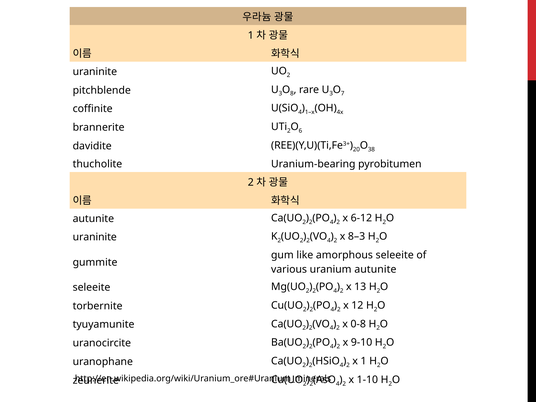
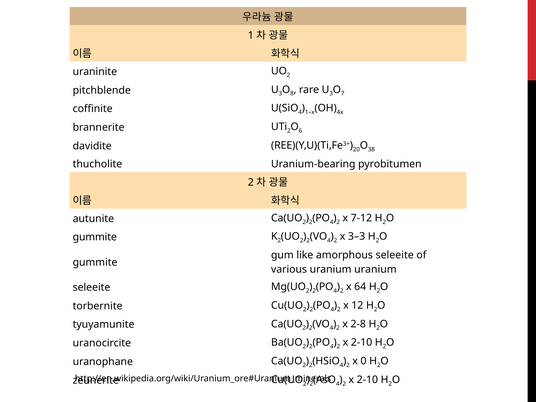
6-12: 6-12 -> 7-12 (361, 218)
uraninite: uraninite -> gummite (95, 237)
8–3: 8–3 -> 3–3 (357, 237)
uranium autunite: autunite -> uranium (375, 269)
13: 13 -> 64 (360, 287)
0-8: 0-8 -> 2-8 (358, 324)
9-10: 9-10 -> 2-10 (362, 343)
x 1: 1 -> 0 (364, 361)
1-10: 1-10 -> 2-10 (367, 380)
